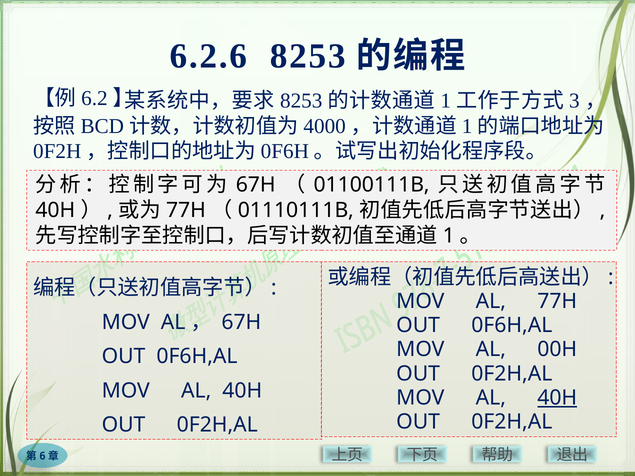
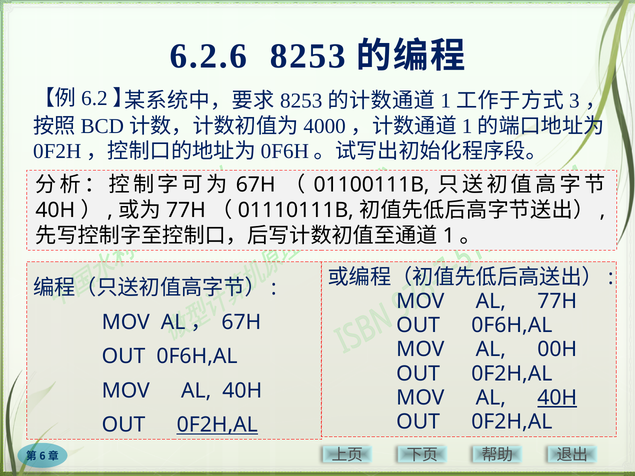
0F2H,AL underline: none -> present (217, 425)
